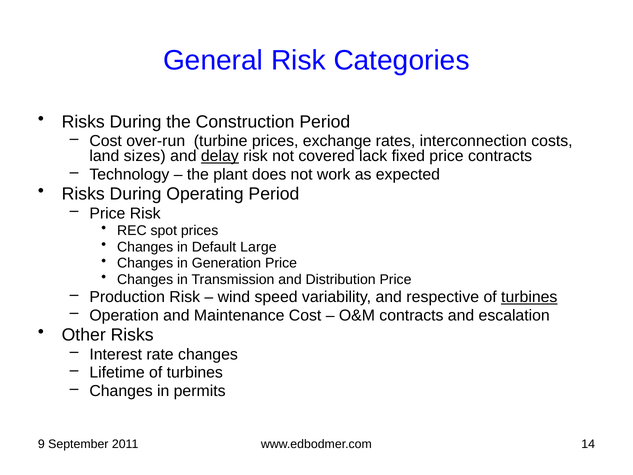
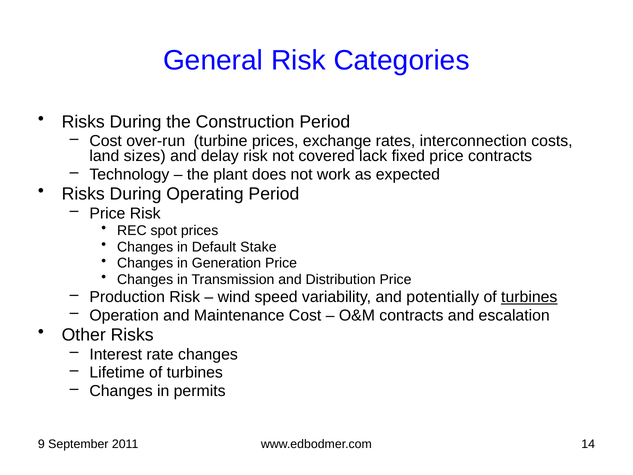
delay underline: present -> none (220, 156)
Large: Large -> Stake (258, 247)
respective: respective -> potentially (443, 297)
